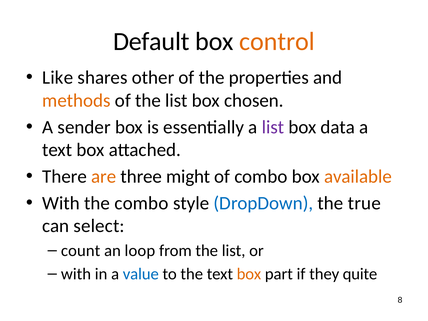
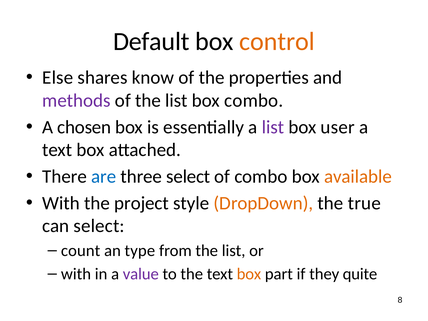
Like: Like -> Else (58, 78)
other: other -> know (153, 78)
methods colour: orange -> purple (76, 100)
box chosen: chosen -> combo (254, 100)
sender: sender -> chosen (84, 127)
data: data -> user (338, 127)
are colour: orange -> blue (104, 177)
three might: might -> select (188, 177)
the combo: combo -> project (142, 203)
DropDown colour: blue -> orange (263, 203)
loop: loop -> type (140, 251)
value colour: blue -> purple (141, 274)
